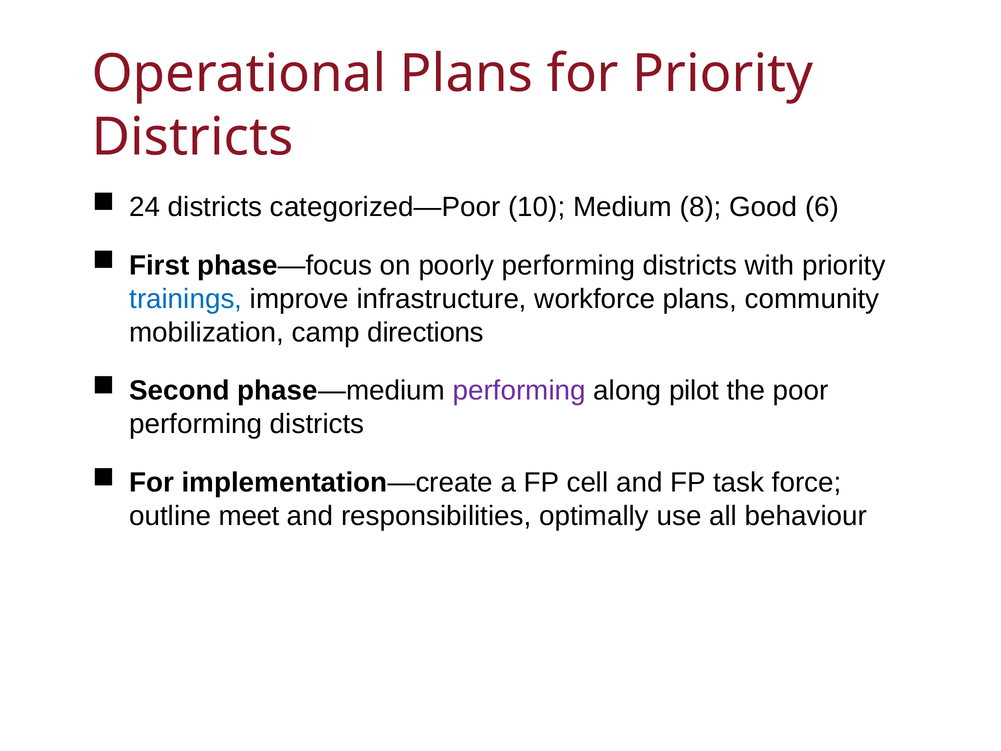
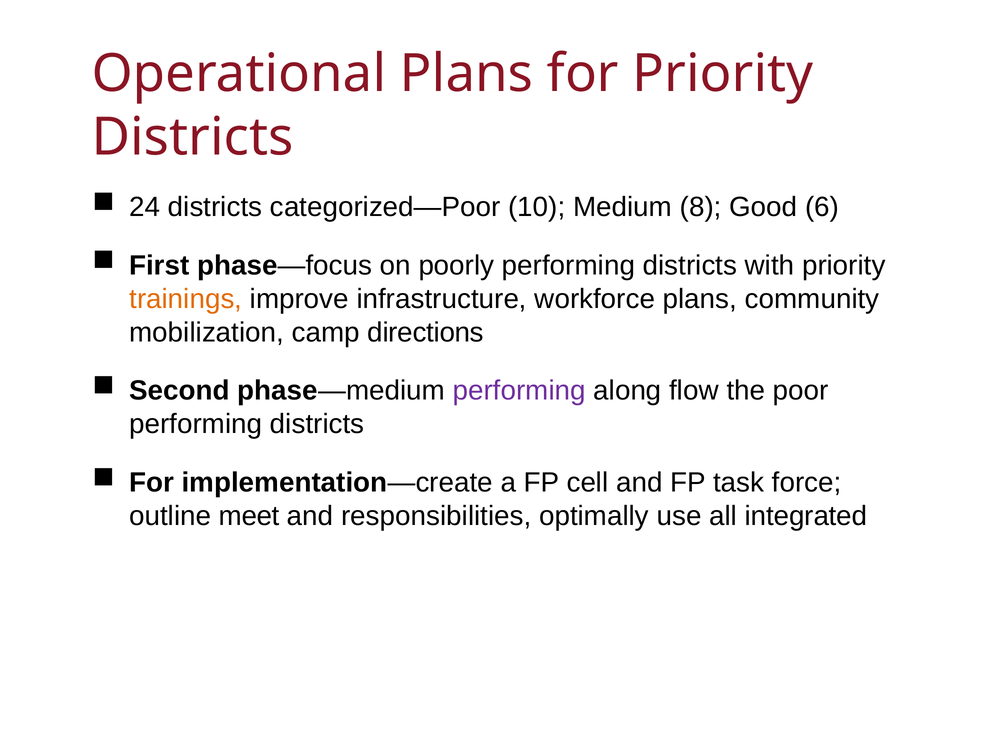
trainings colour: blue -> orange (186, 299)
pilot: pilot -> flow (694, 391)
behaviour: behaviour -> integrated (806, 516)
